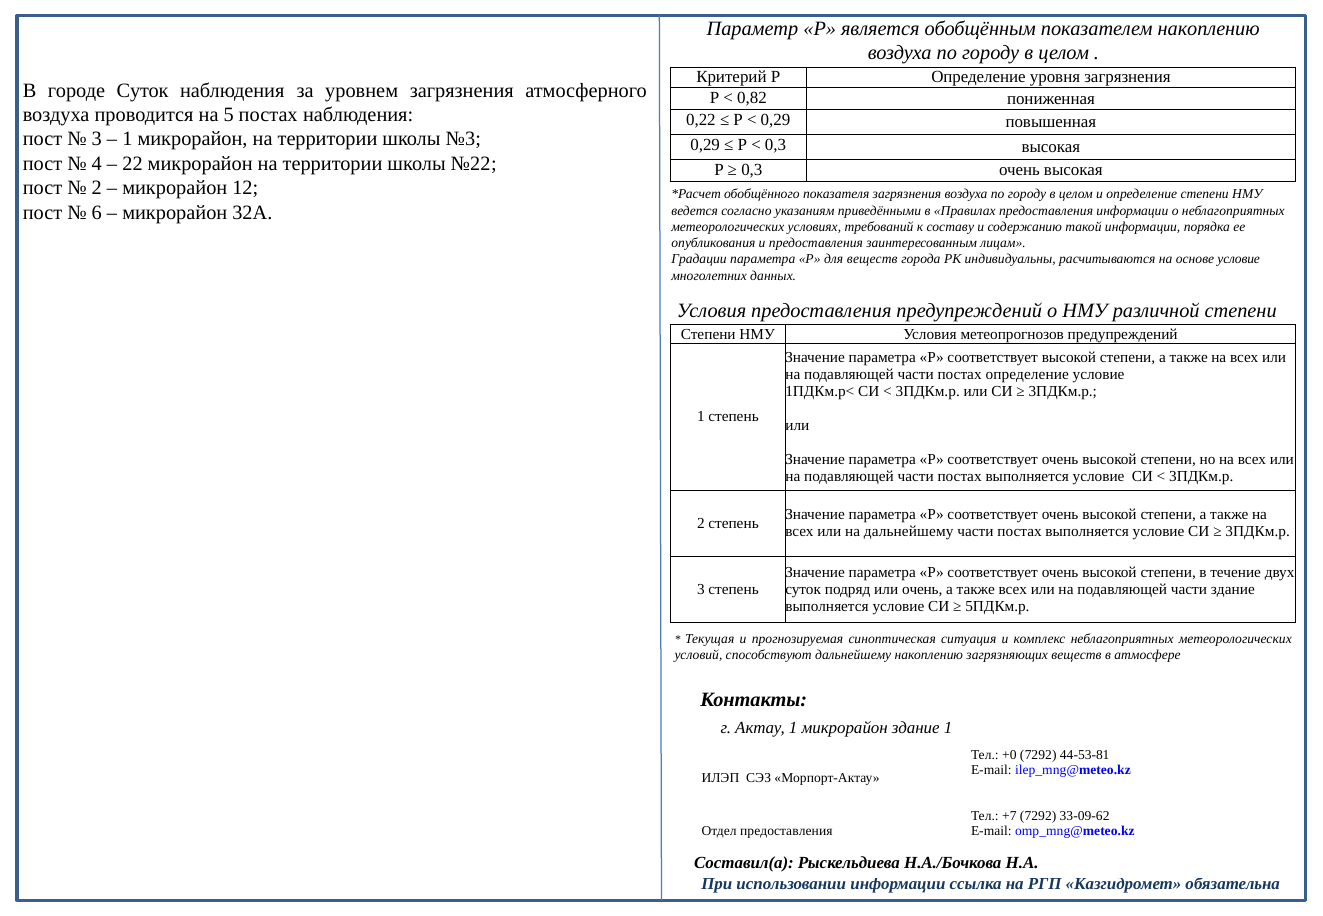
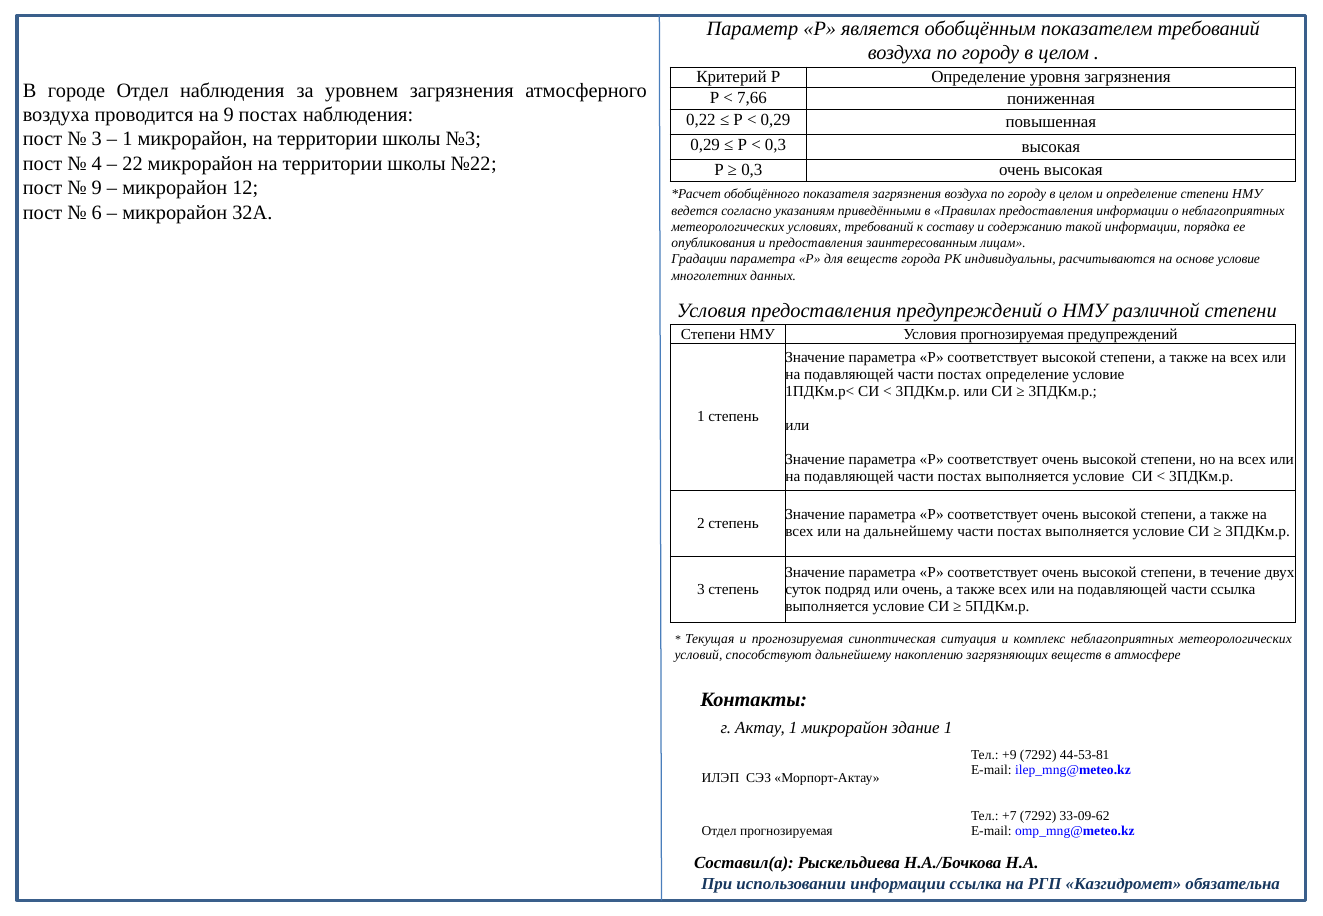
показателем накоплению: накоплению -> требований (1209, 29)
городе Суток: Суток -> Отдел (143, 90)
0,82: 0,82 -> 7,66 (752, 98)
на 5: 5 -> 9 (229, 115)
2: 2 -> 9 (97, 188)
Условия метеопрогнозов: метеопрогнозов -> прогнозируемая (1012, 334)
части здание: здание -> ссылка (1233, 589)
+0: +0 -> +9 (1009, 755)
Отдел предоставления: предоставления -> прогнозируемая (786, 831)
